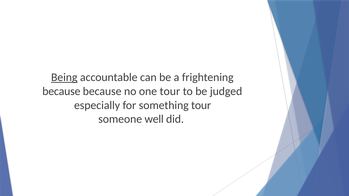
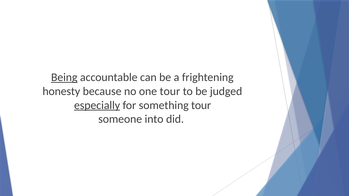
because: because -> honesty (61, 91)
especially underline: none -> present (97, 105)
well: well -> into (154, 119)
